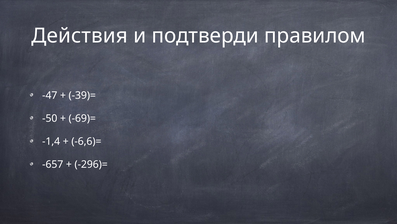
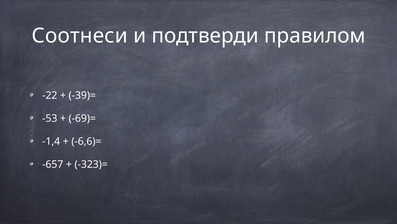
Действия: Действия -> Соотнеси (80, 36)
-47: -47 -> -22 (50, 95)
-50: -50 -> -53 (50, 118)
-296)=: -296)= -> -323)= (91, 164)
